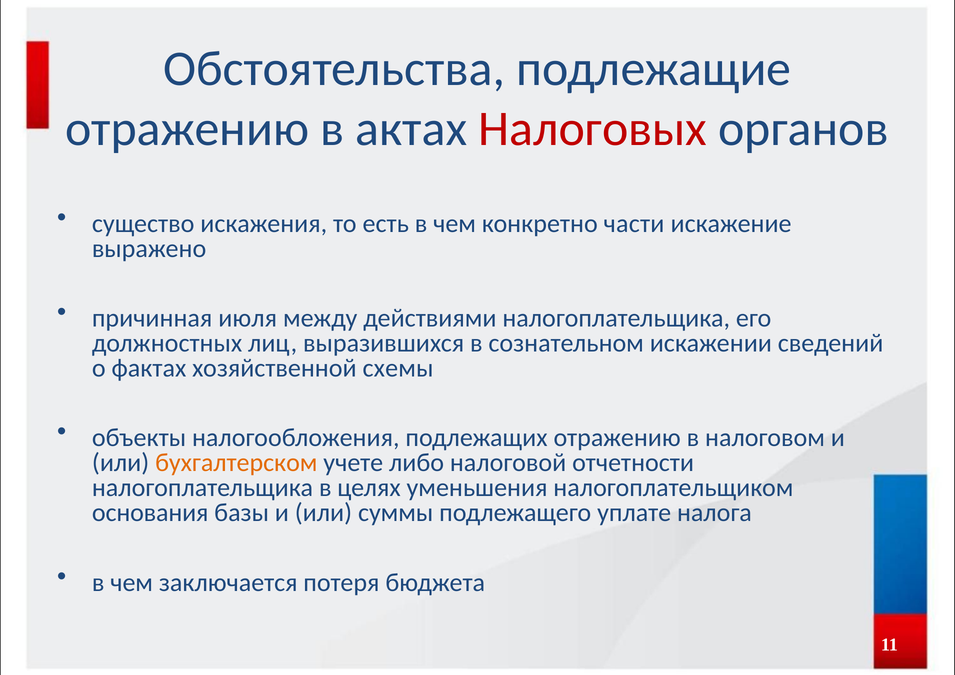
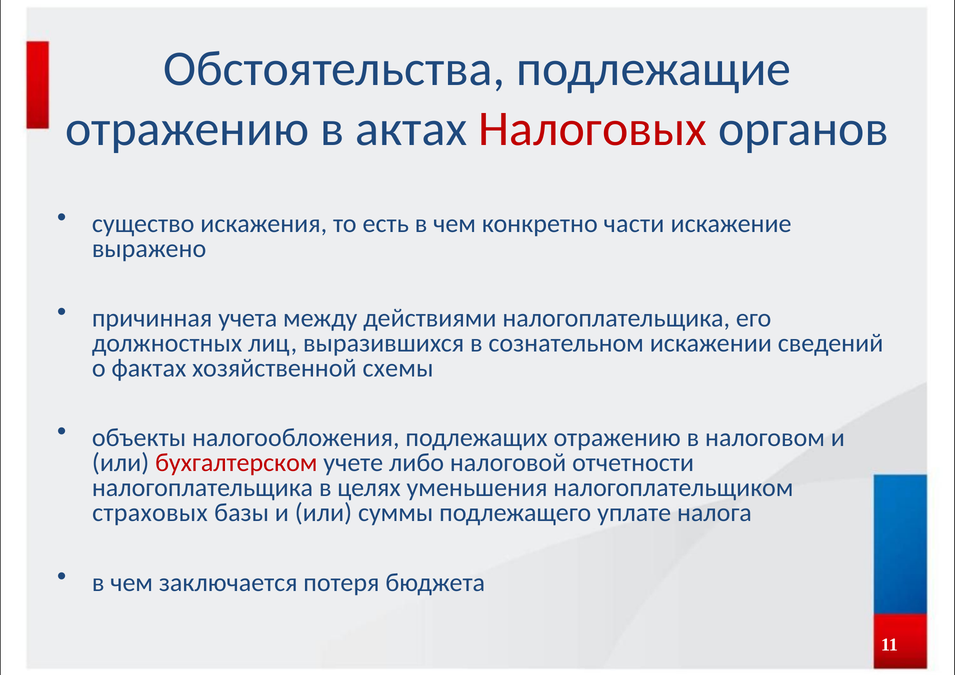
июля: июля -> учета (248, 318)
бухгалтерском colour: orange -> red (236, 463)
основания: основания -> страховых (150, 513)
